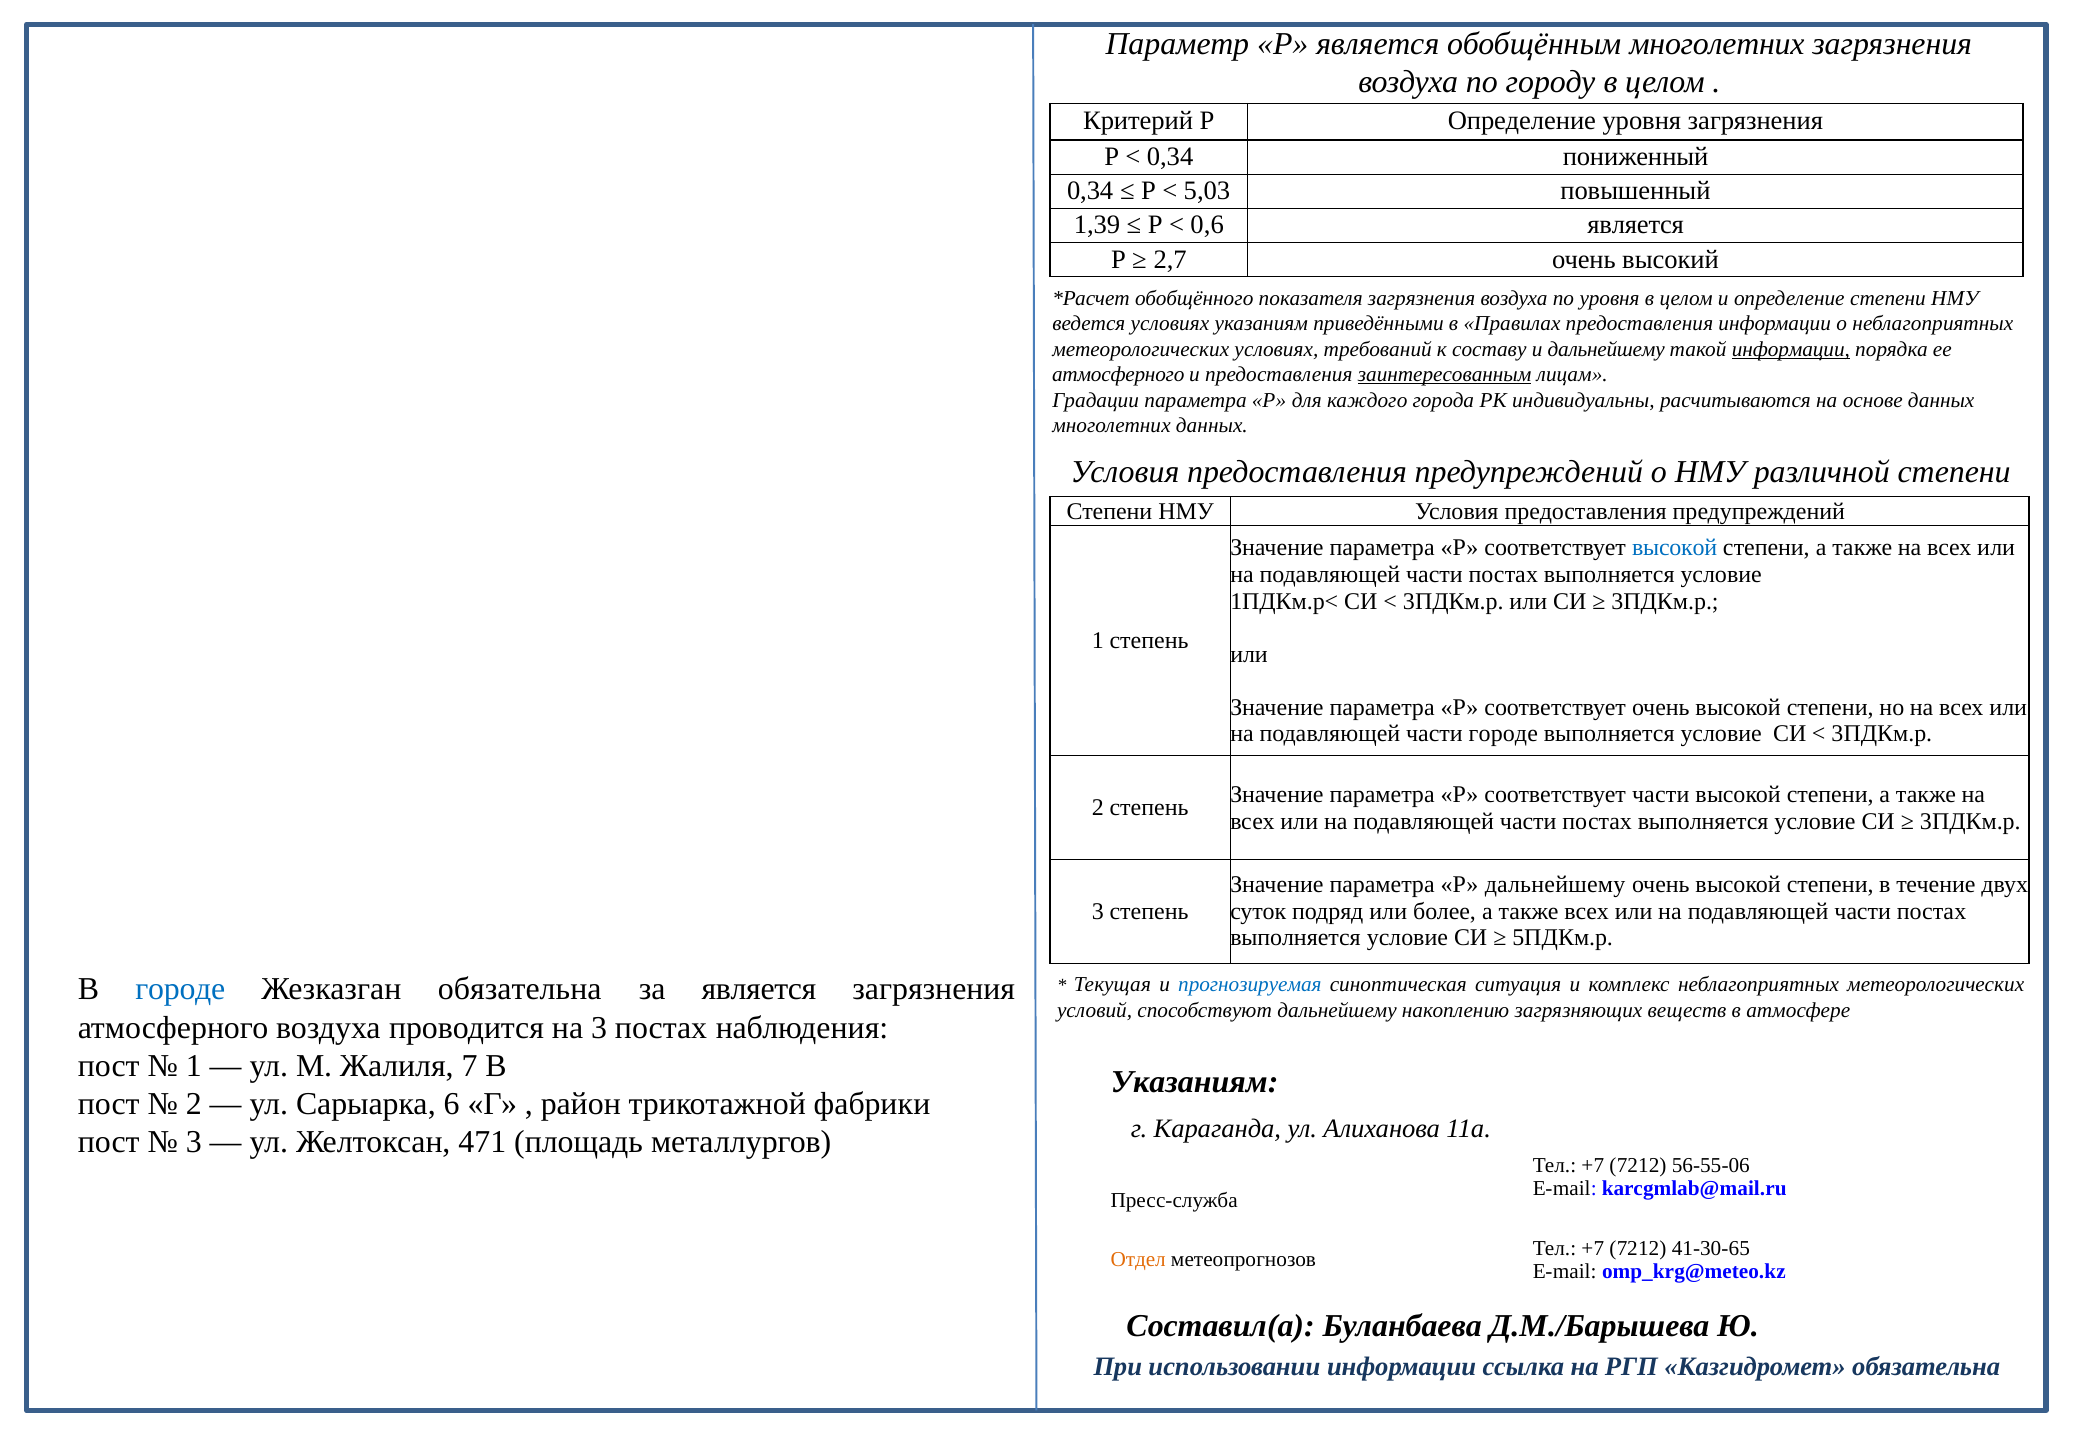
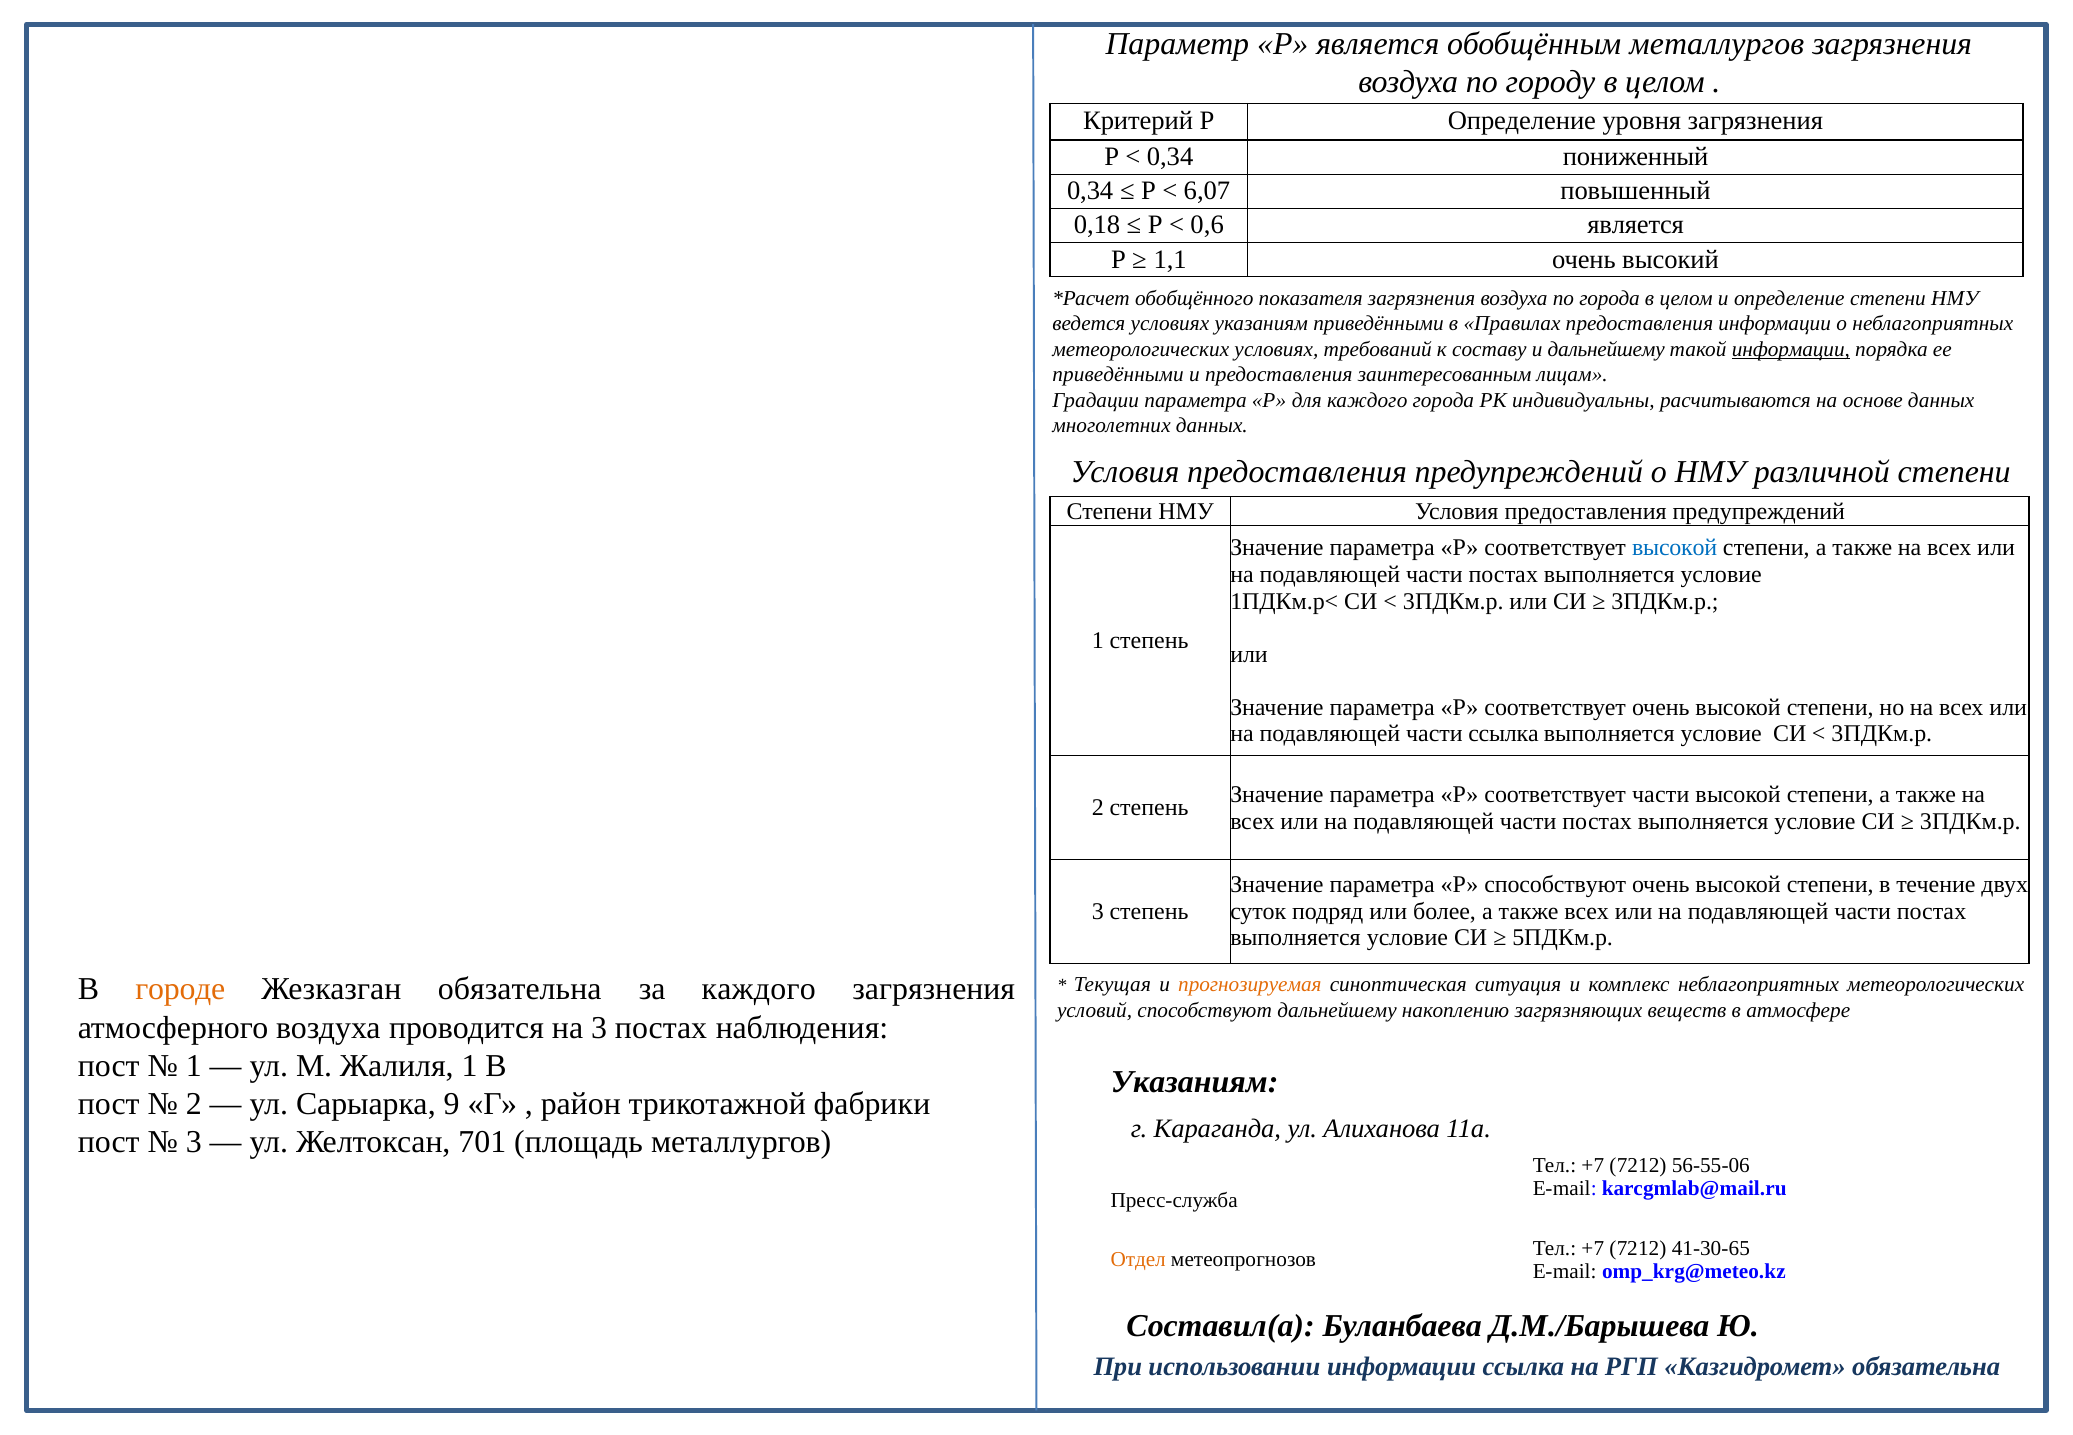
обобщённым многолетних: многолетних -> металлургов (1717, 44)
5,03: 5,03 -> 6,07 (1207, 191)
1,39: 1,39 -> 0,18 (1097, 225)
2,7: 2,7 -> 1,1 (1170, 259)
по уровня: уровня -> города (1610, 298)
атмосферного: атмосферного -> приведёнными (1118, 375)
заинтересованным underline: present -> none (1445, 375)
части городе: городе -> ссылка (1503, 734)
Р дальнейшему: дальнейшему -> способствуют (1555, 885)
городе colour: blue -> orange (180, 989)
за является: является -> каждого (759, 989)
прогнозируемая colour: blue -> orange (1250, 985)
Жалиля 7: 7 -> 1 (470, 1066)
6: 6 -> 9 (452, 1104)
471: 471 -> 701 (482, 1142)
